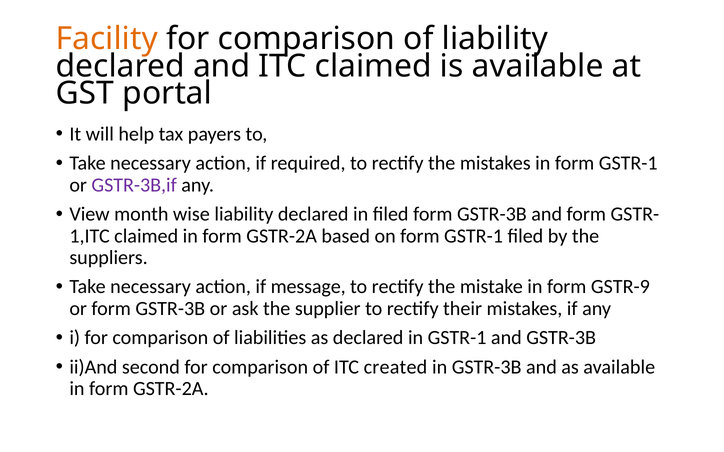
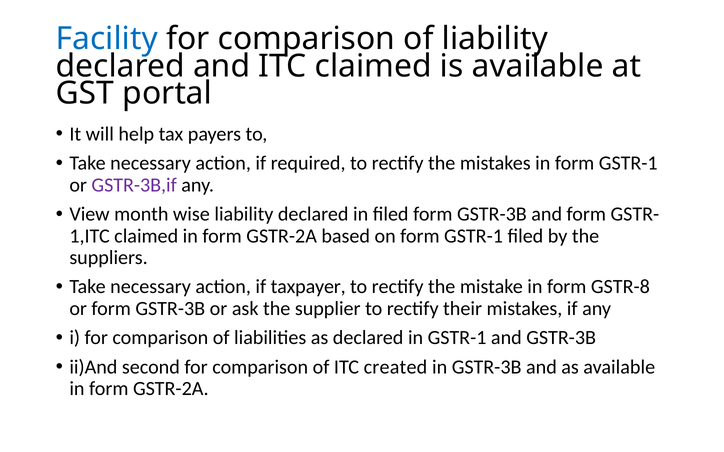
Facility colour: orange -> blue (107, 39)
message: message -> taxpayer (308, 287)
GSTR-9: GSTR-9 -> GSTR-8 (620, 287)
